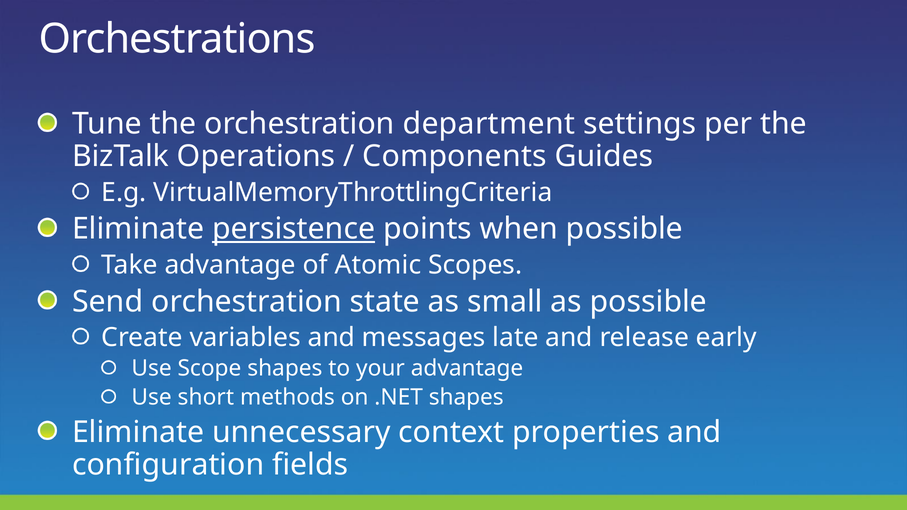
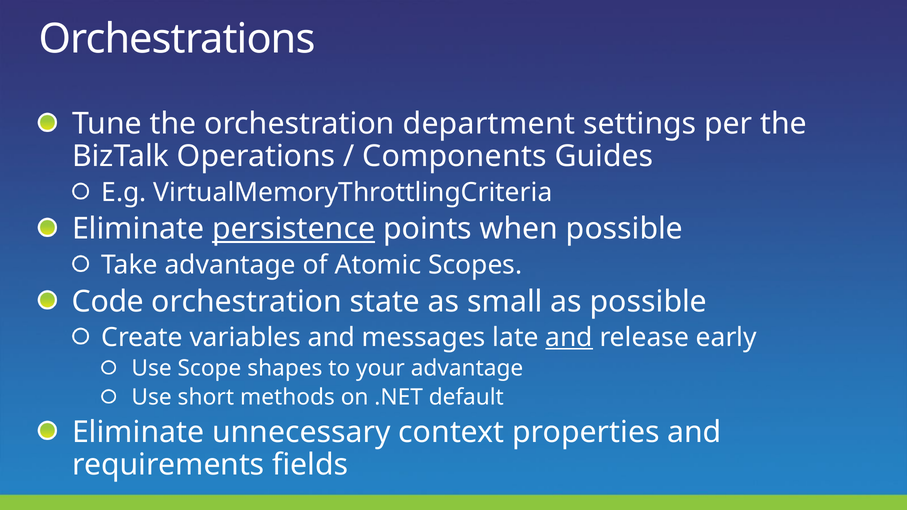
Send: Send -> Code (108, 302)
and underline: none -> present (569, 338)
.NET shapes: shapes -> default (466, 398)
configuration: configuration -> requirements (168, 465)
